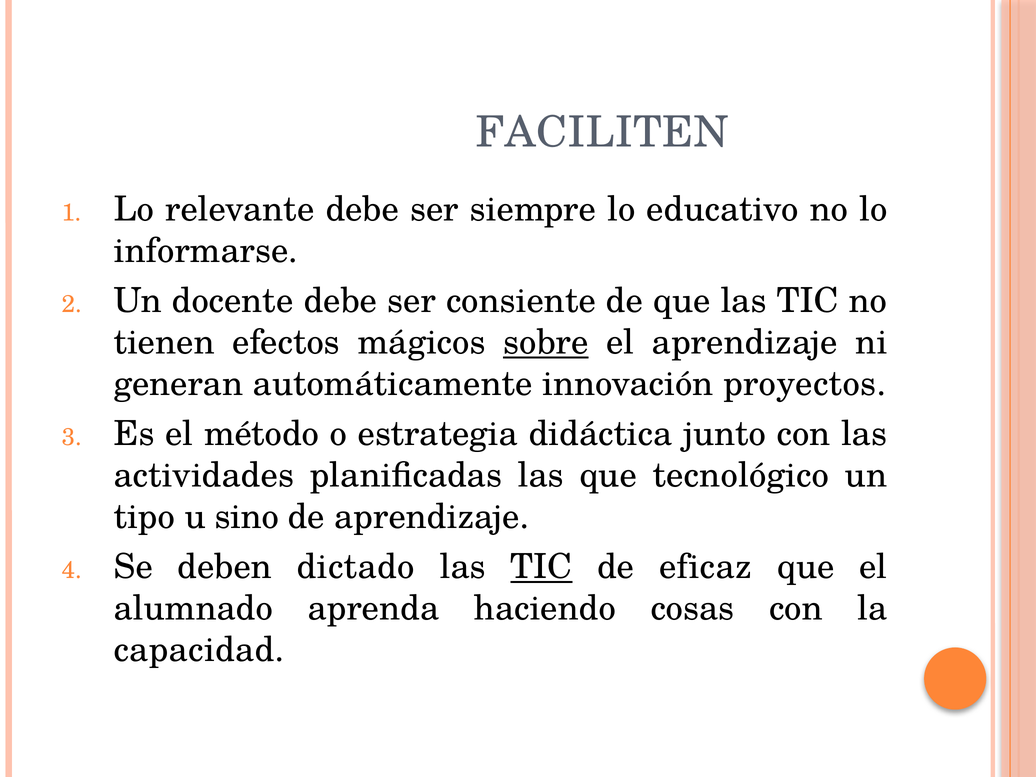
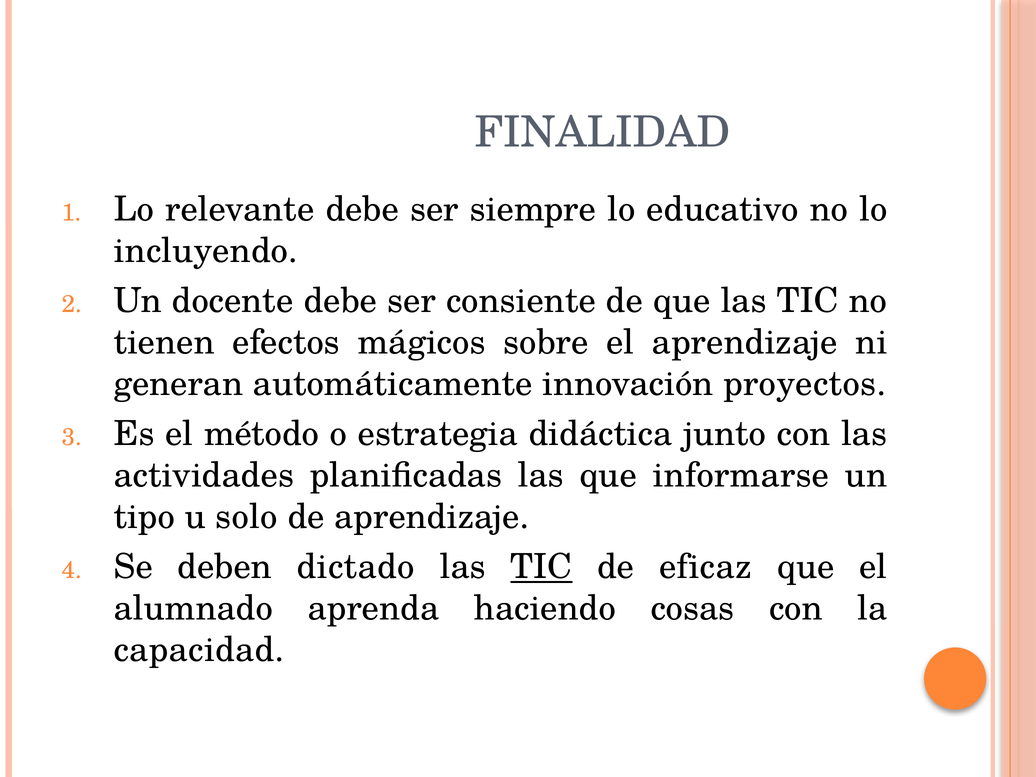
FACILITEN: FACILITEN -> FINALIDAD (603, 133)
informarse: informarse -> incluyendo (206, 251)
sobre underline: present -> none (546, 343)
tecnológico: tecnológico -> informarse (741, 475)
sino: sino -> solo (247, 517)
